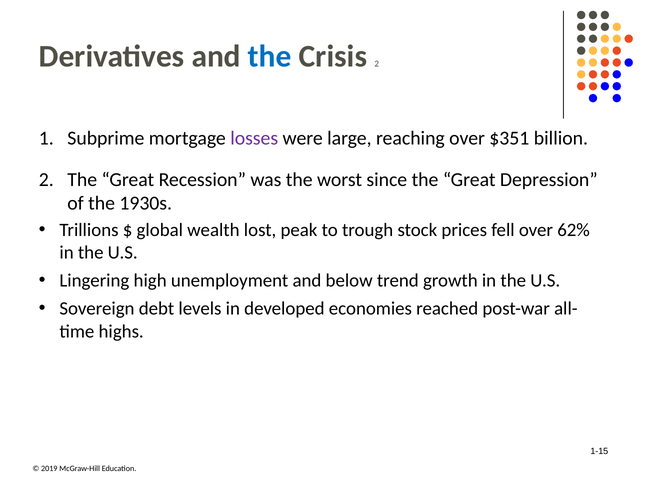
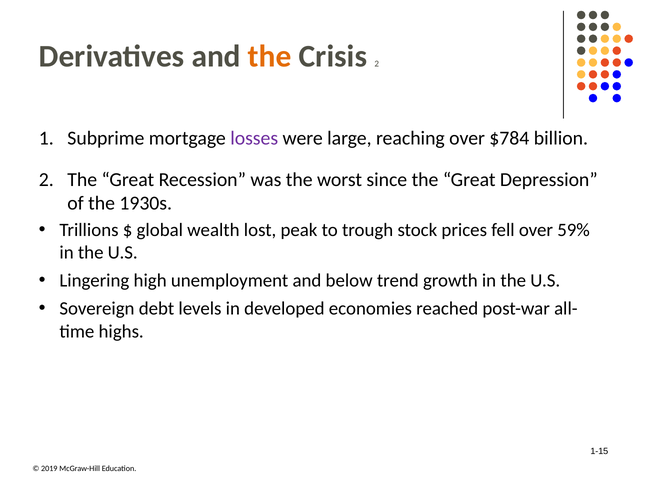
the colour: blue -> orange (270, 56)
$351: $351 -> $784 (509, 138)
62%: 62% -> 59% (574, 230)
